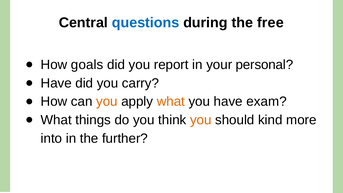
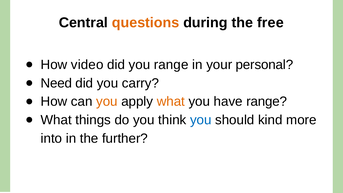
questions colour: blue -> orange (146, 23)
goals: goals -> video (87, 65)
you report: report -> range (171, 65)
Have: Have -> Need (56, 83)
have exam: exam -> range (267, 102)
you colour: orange -> blue (201, 120)
